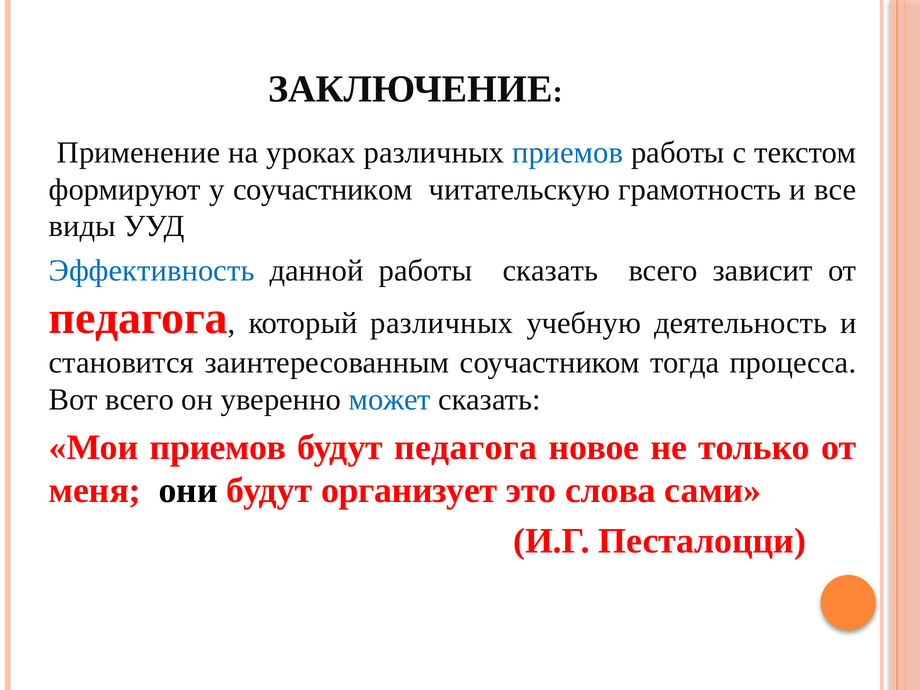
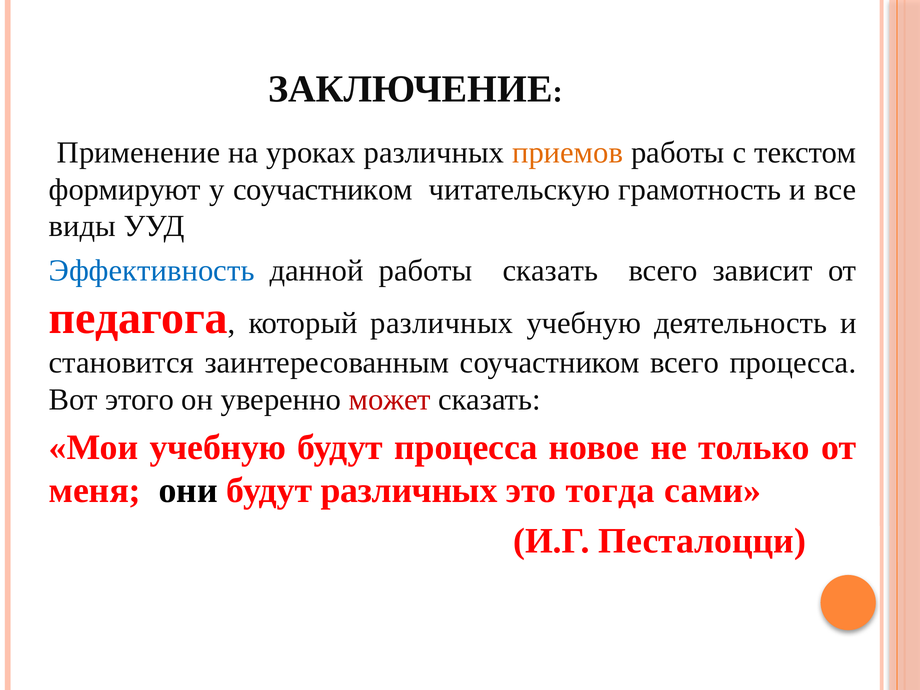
приемов colour: blue -> orange (568, 153)
соучастником тогда: тогда -> всего (685, 363)
Вот всего: всего -> этого (140, 400)
может colour: blue -> red (390, 400)
Мои приемов: приемов -> учебную (218, 447)
будут педагога: педагога -> процесса (466, 447)
будут организует: организует -> различных (409, 490)
слова: слова -> тогда (610, 490)
